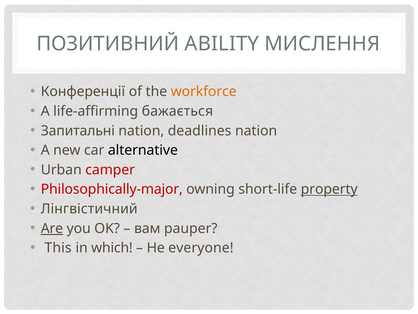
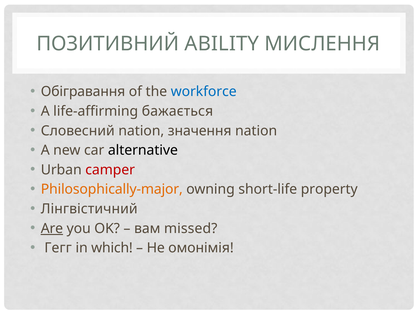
Конференції: Конференції -> Обігравання (83, 92)
workforce colour: orange -> blue (204, 92)
Запитальні: Запитальні -> Словесний (78, 131)
deadlines: deadlines -> значення (200, 131)
Philosophically-major colour: red -> orange (112, 189)
property underline: present -> none (329, 189)
pauper: pauper -> missed (191, 228)
This: This -> Гегг (58, 248)
everyone: everyone -> омонімія (201, 248)
